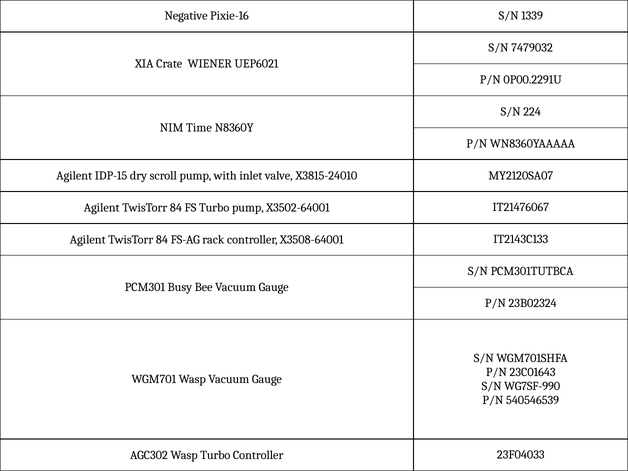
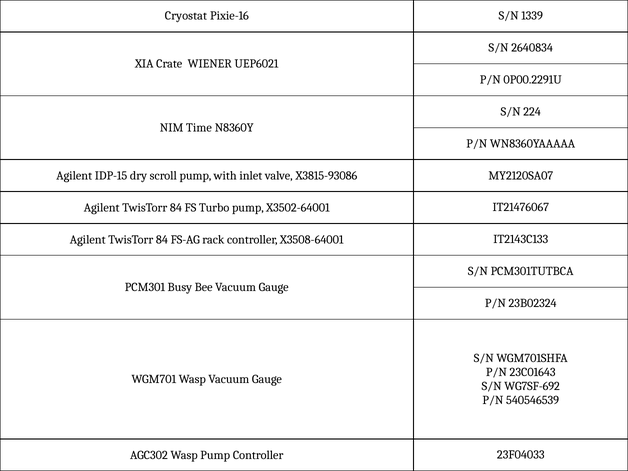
Negative: Negative -> Cryostat (186, 16)
7479032: 7479032 -> 2640834 (532, 48)
X3815-24010: X3815-24010 -> X3815-93086 (326, 176)
WG7SF-990: WG7SF-990 -> WG7SF-692 (532, 386)
Wasp Turbo: Turbo -> Pump (215, 455)
